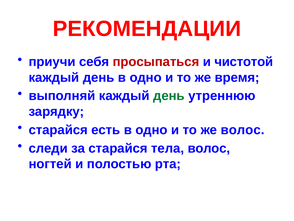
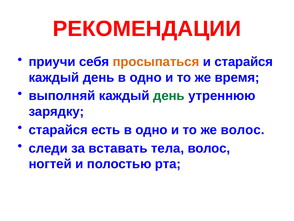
просыпаться colour: red -> orange (156, 62)
и чистотой: чистотой -> старайся (244, 62)
за старайся: старайся -> вставать (118, 148)
